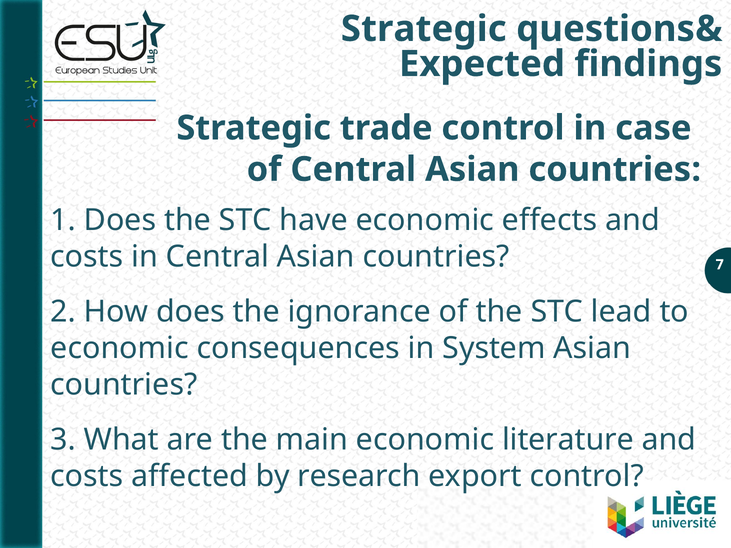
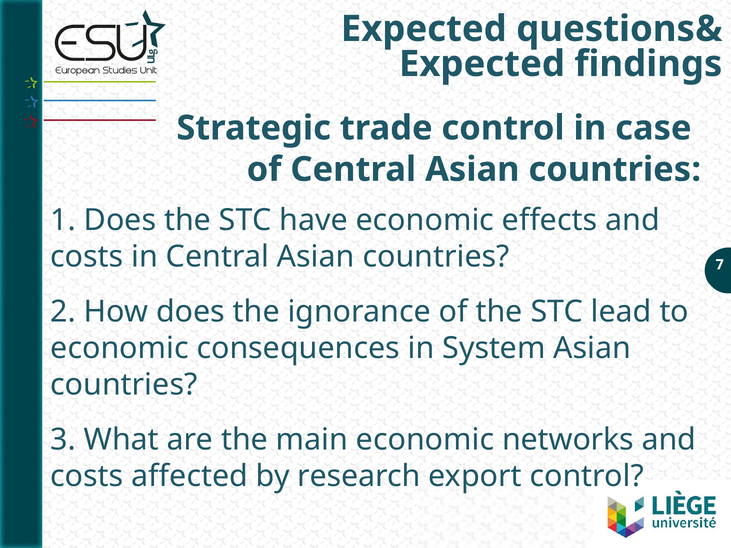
Strategic: Strategic -> Expected (424, 29)
literature: literature -> networks (568, 440)
